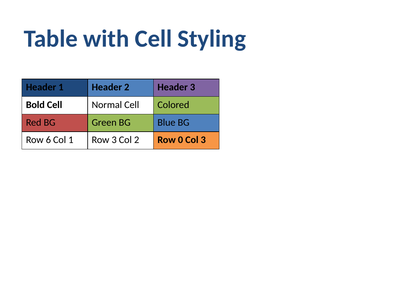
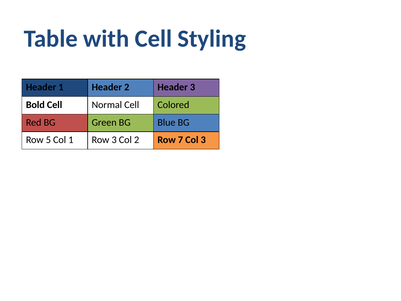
6: 6 -> 5 (48, 140)
0: 0 -> 7 (181, 140)
